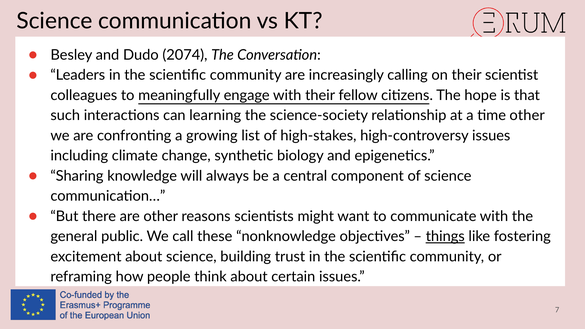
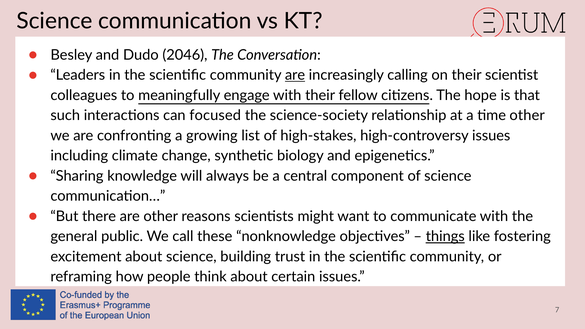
2074: 2074 -> 2046 (185, 55)
are underline: none -> present (295, 75)
learning: learning -> focused (215, 115)
